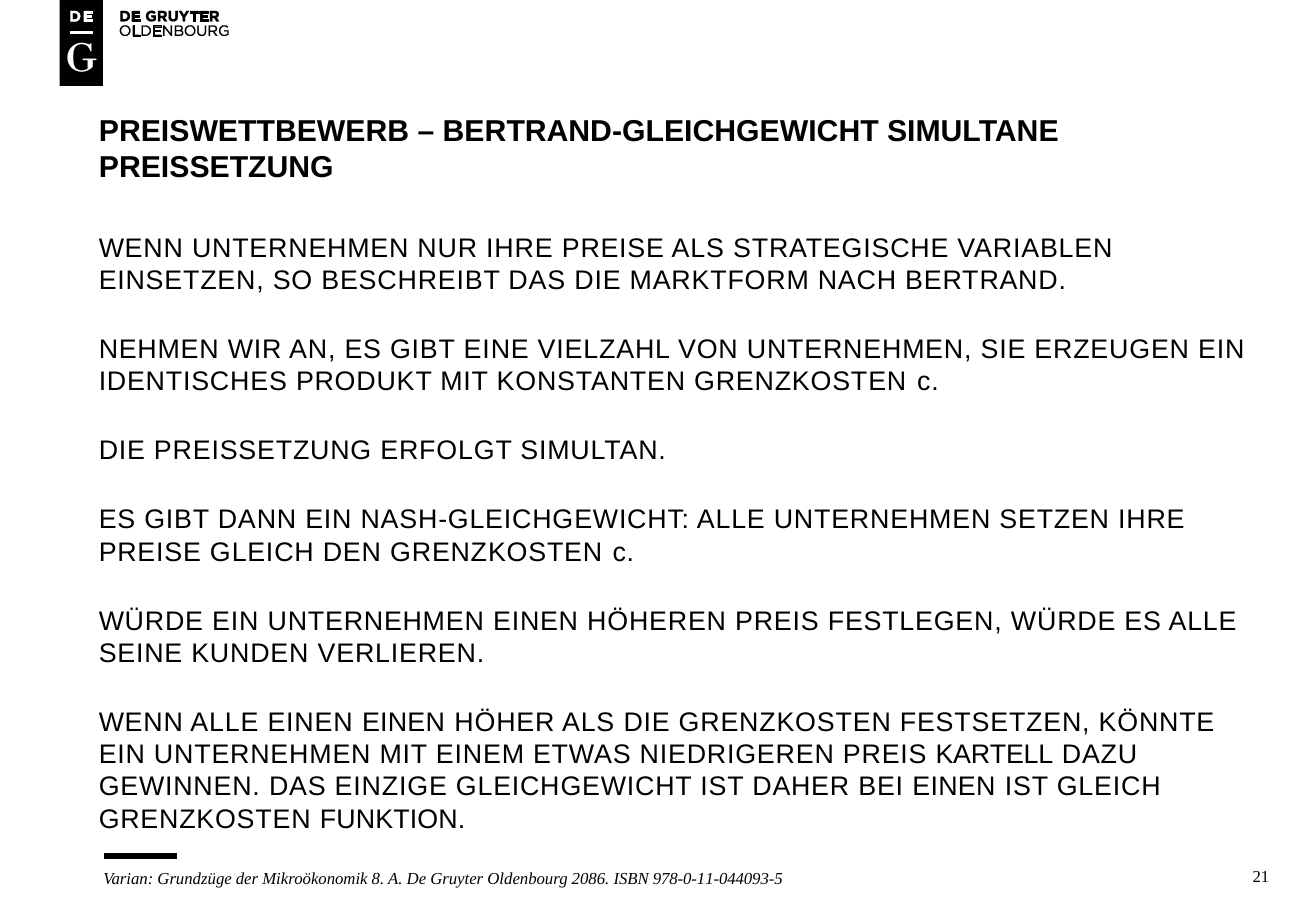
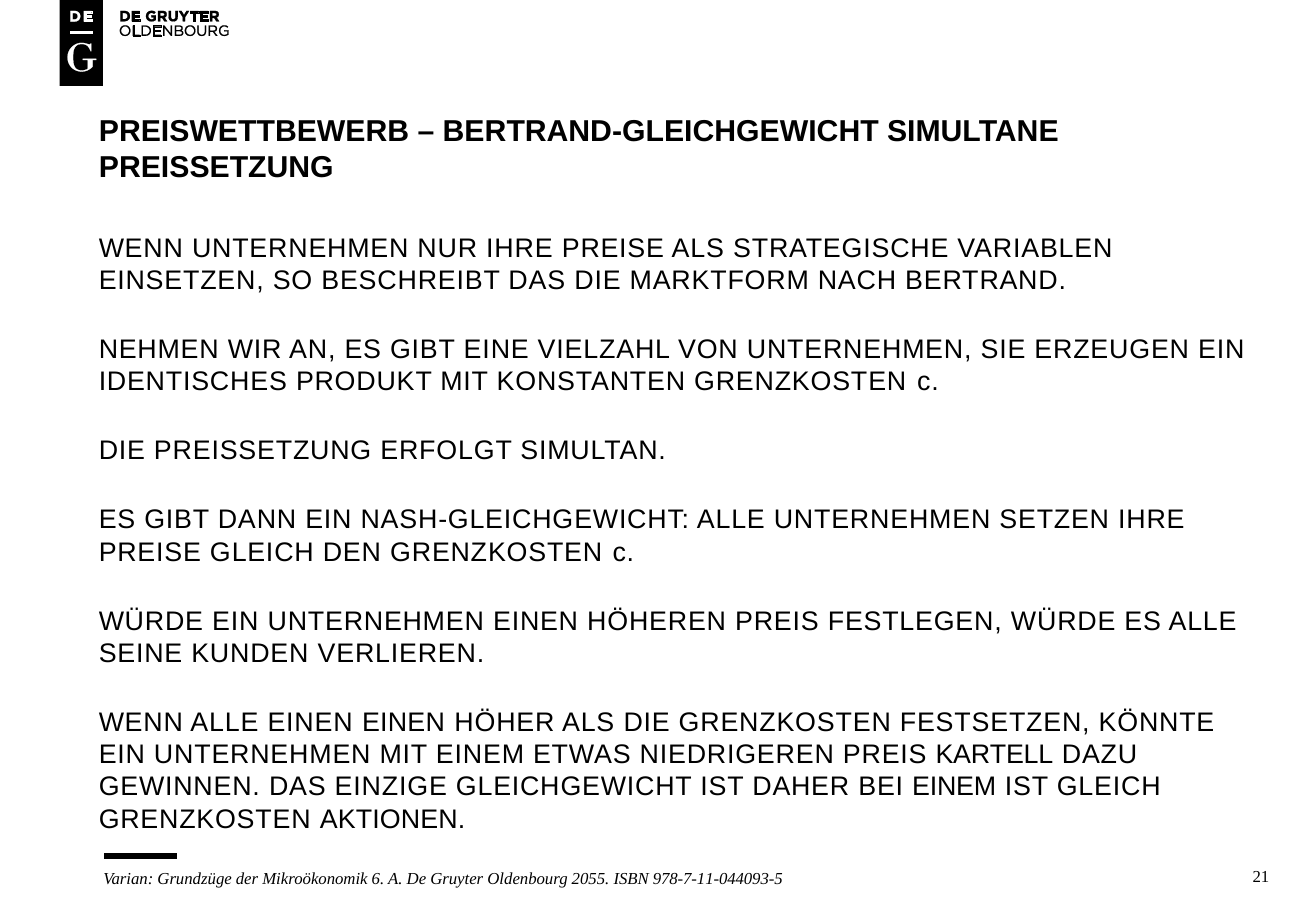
BEI EINEN: EINEN -> EINEM (954, 787)
FUNKTION: FUNKTION -> AKTIONEN (393, 820)
8: 8 -> 6 (378, 879)
2086: 2086 -> 2055 (591, 879)
978-0-11-044093-5: 978-0-11-044093-5 -> 978-7-11-044093-5 (718, 879)
